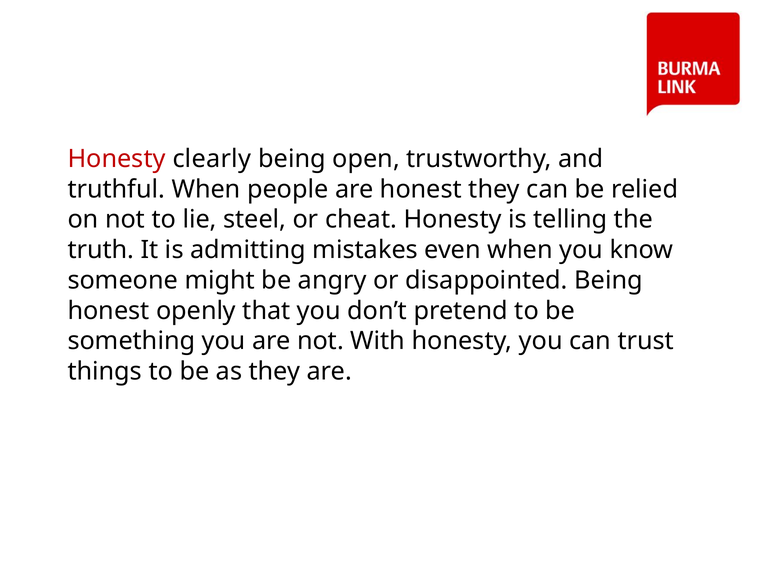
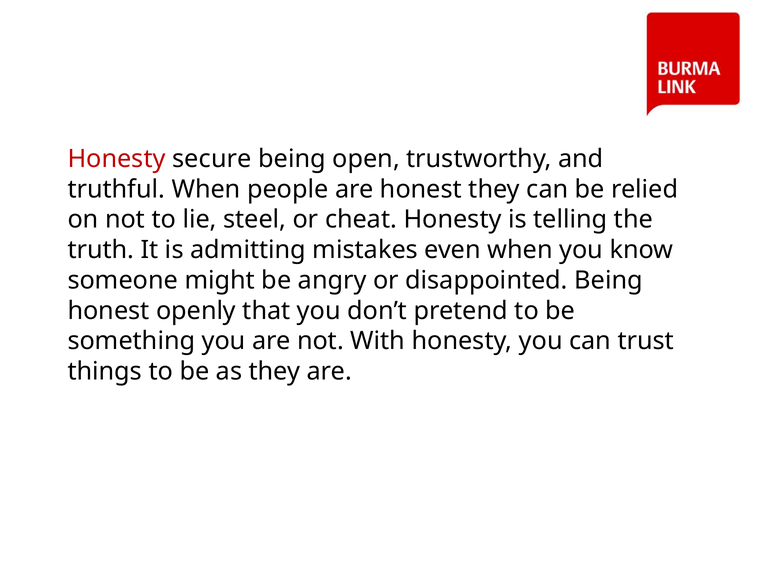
clearly: clearly -> secure (212, 159)
